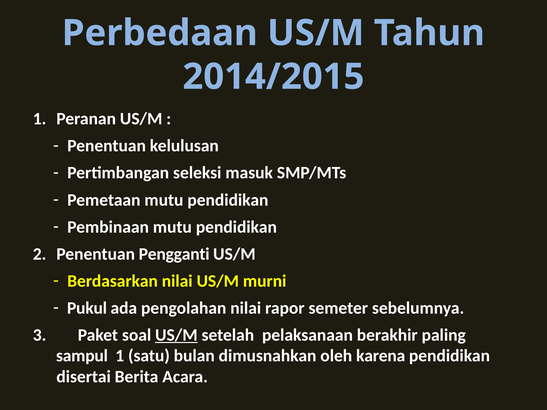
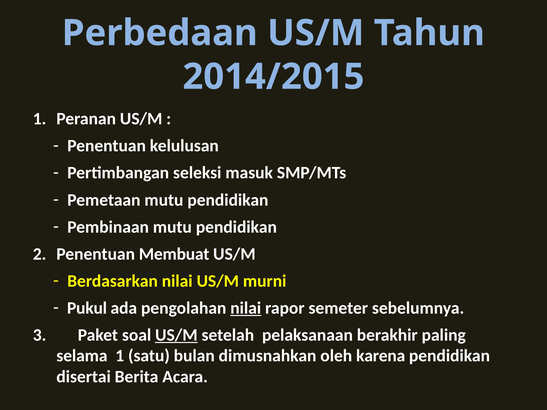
Pengganti: Pengganti -> Membuat (174, 254)
nilai underline: none -> present (246, 308)
sampul: sampul -> selama (82, 356)
